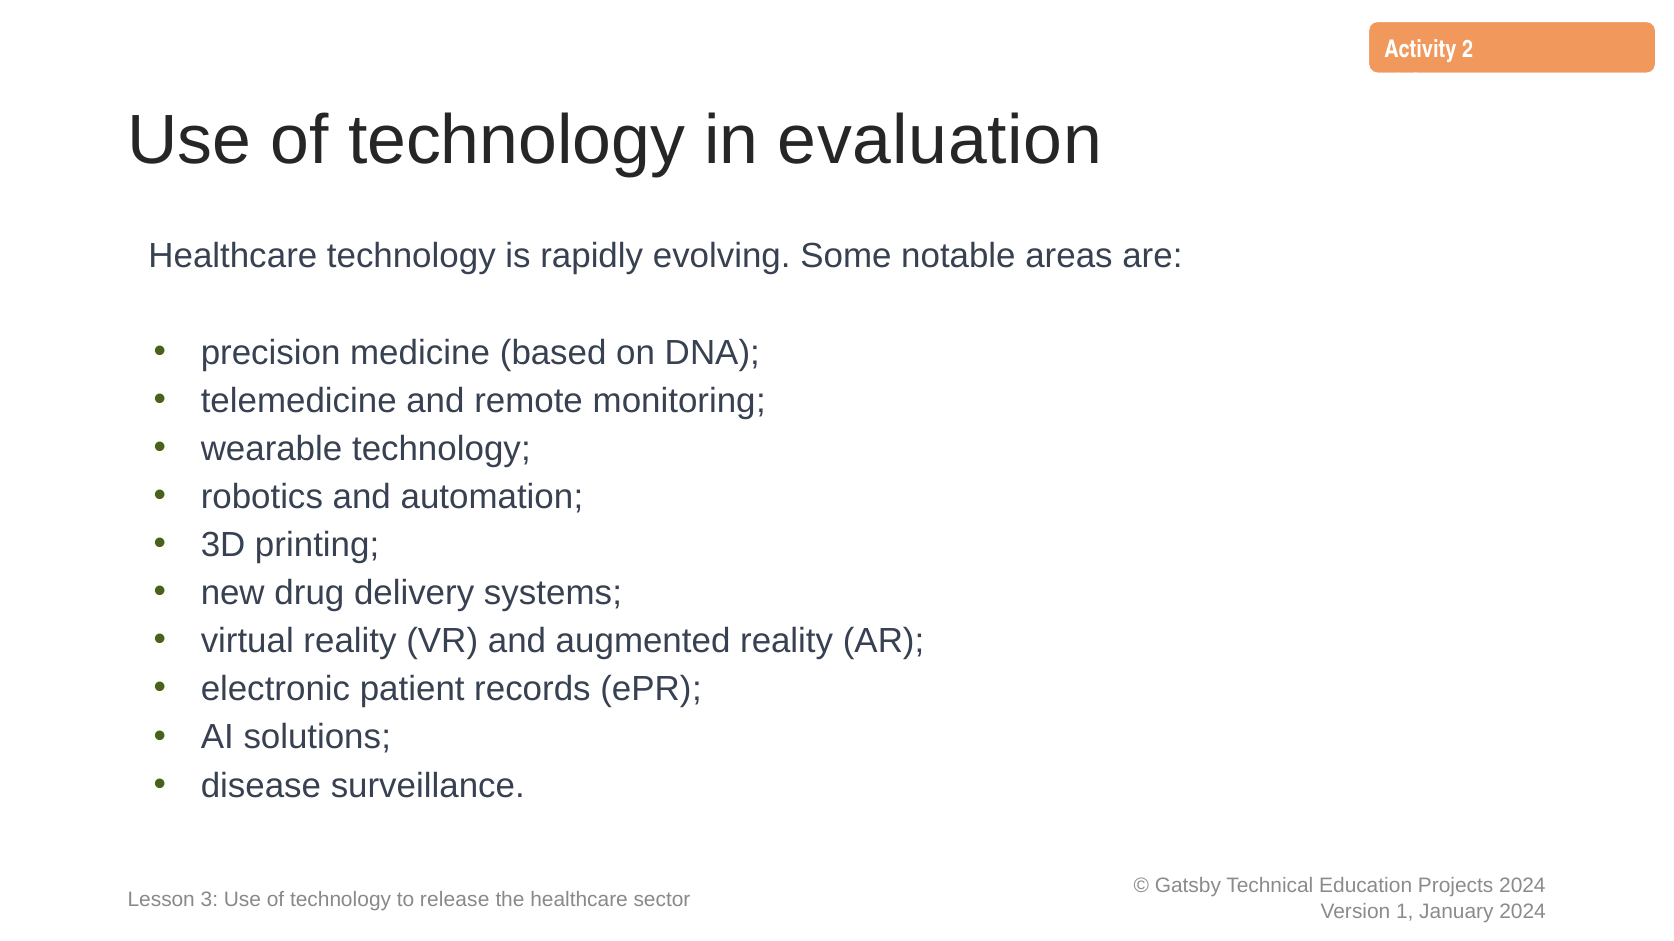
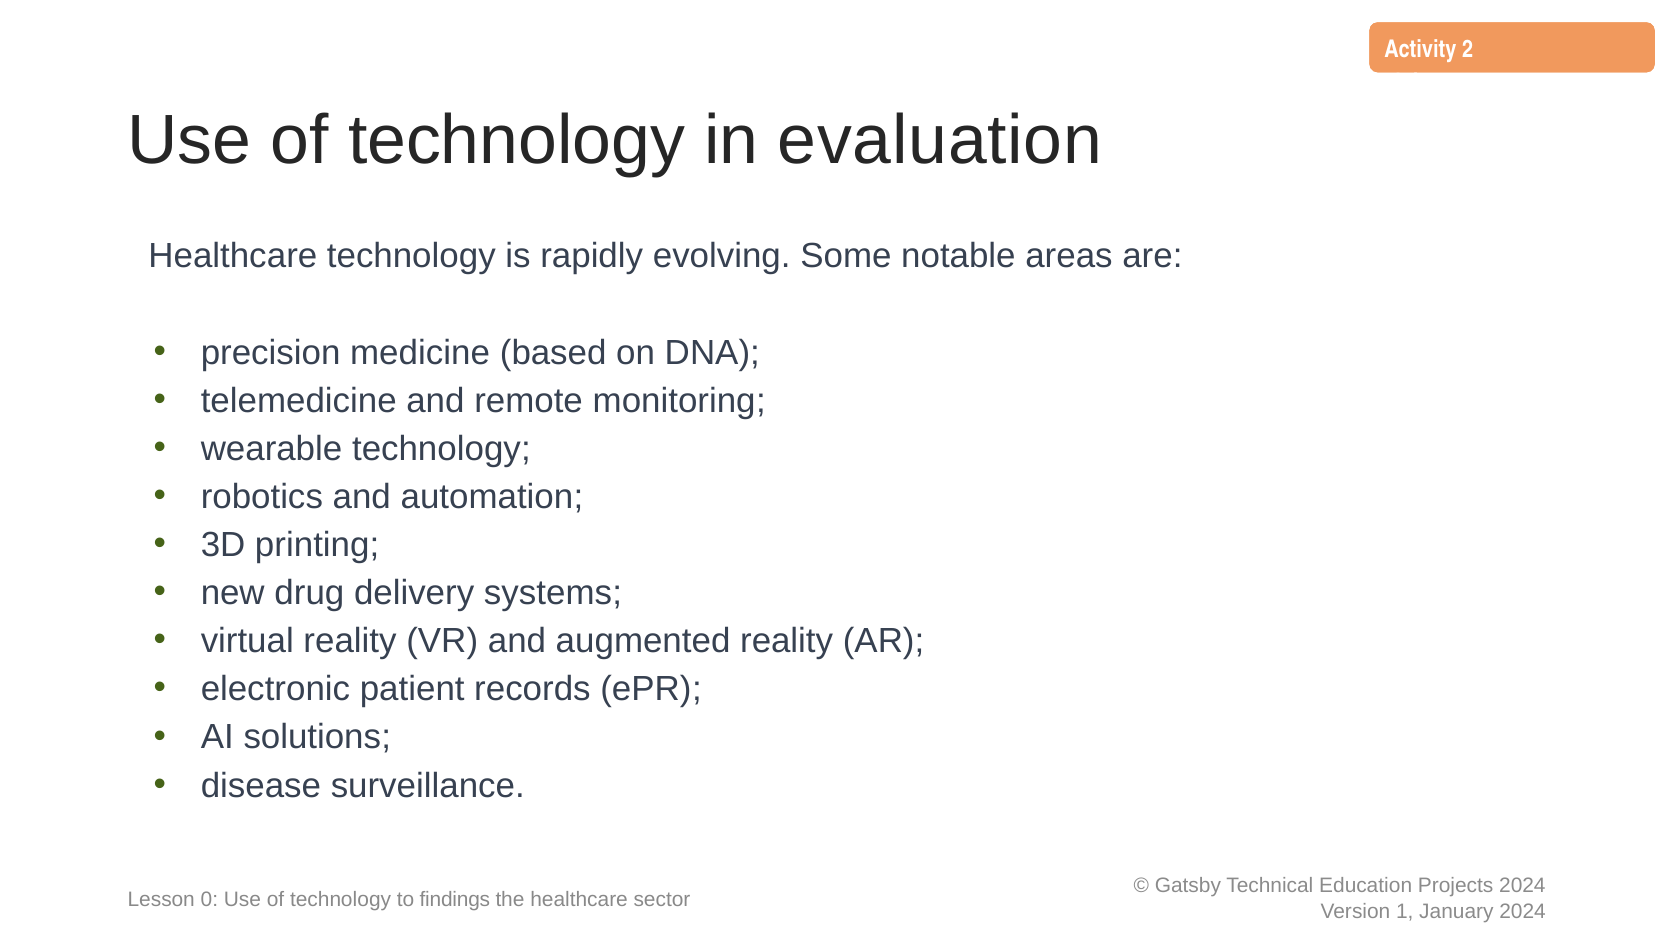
3: 3 -> 0 (209, 900)
release: release -> findings (455, 900)
